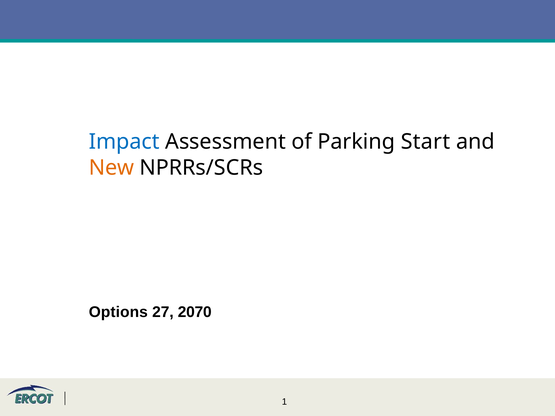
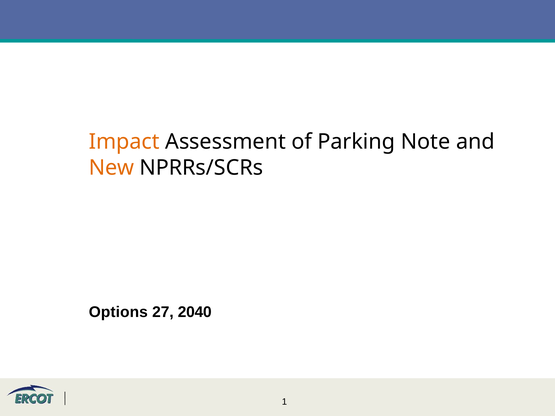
Impact colour: blue -> orange (124, 142)
Start: Start -> Note (426, 142)
2070: 2070 -> 2040 (195, 312)
